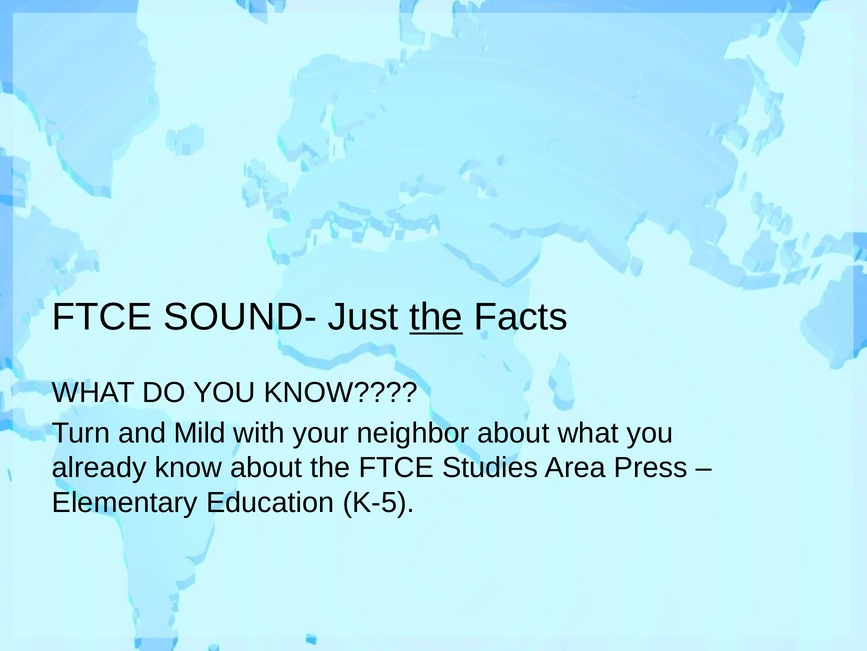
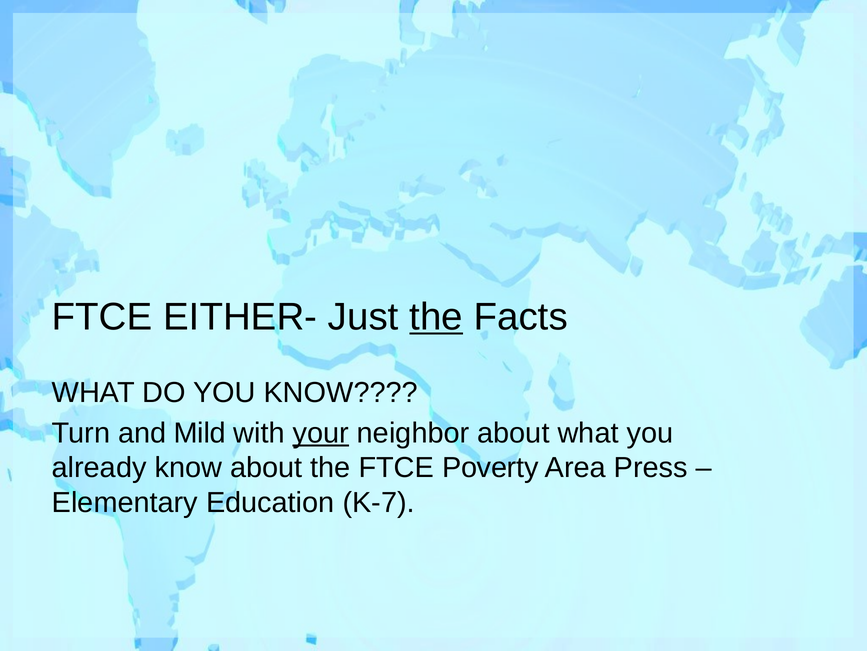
SOUND-: SOUND- -> EITHER- (240, 317)
your underline: none -> present (321, 433)
Studies: Studies -> Poverty (490, 467)
K-5: K-5 -> K-7 (379, 502)
